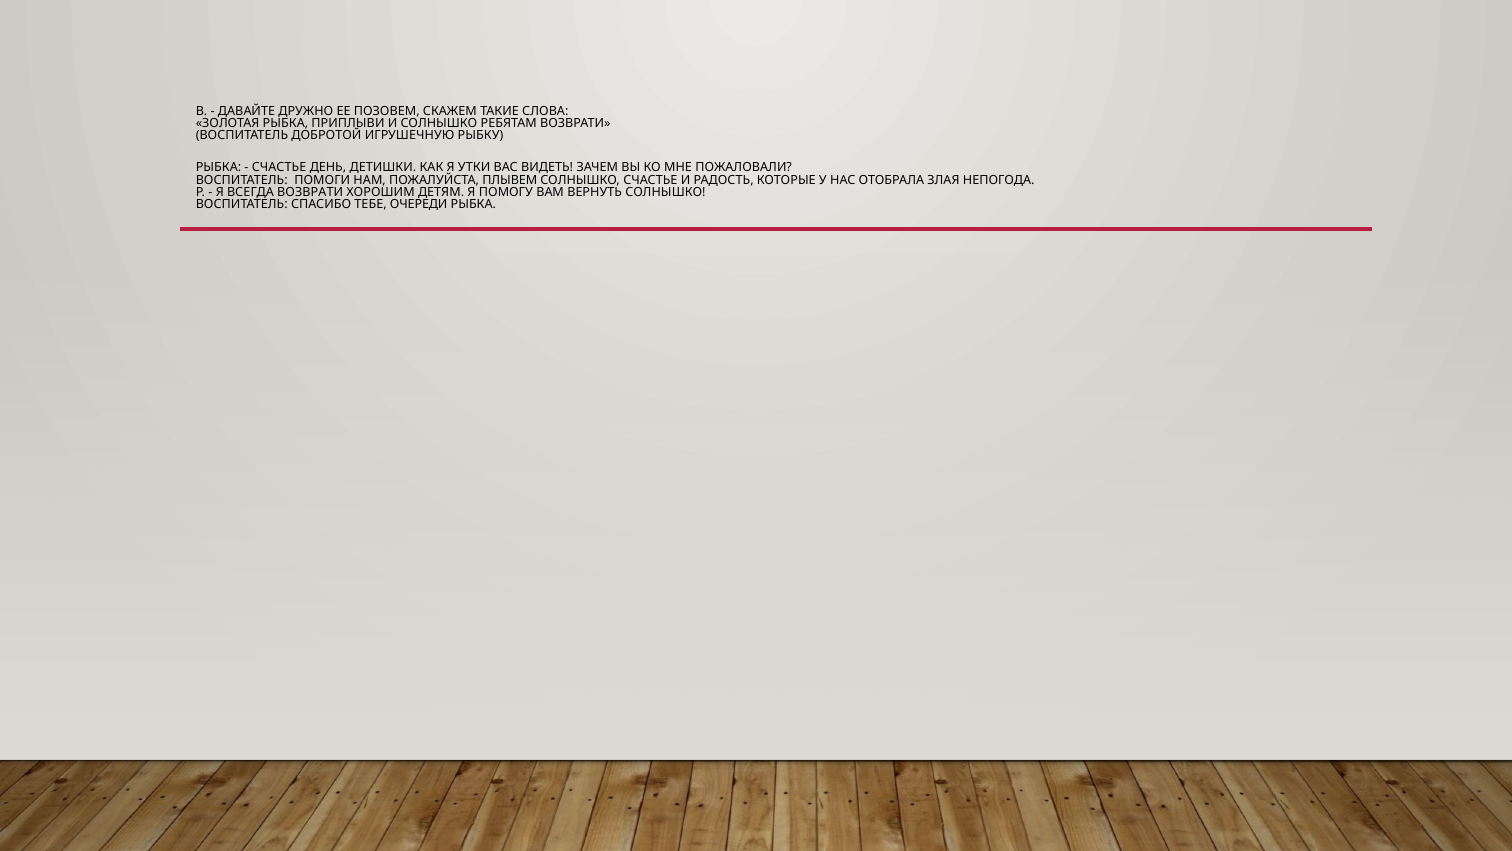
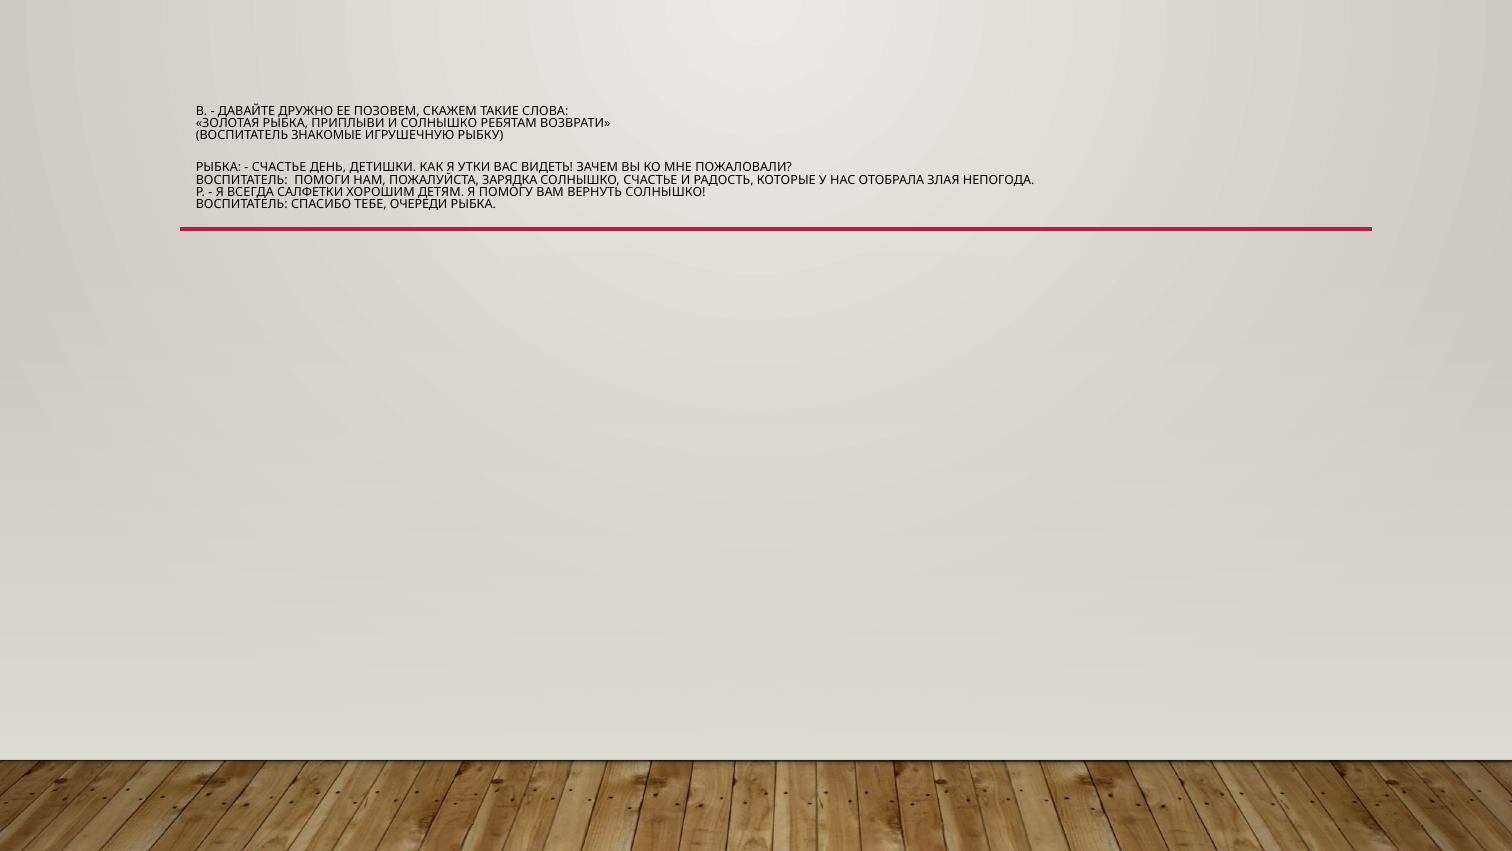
ДОБРОТОЙ: ДОБРОТОЙ -> ЗНАКОМЫЕ (326, 136)
ПЛЫВЕМ: ПЛЫВЕМ -> ЗАРЯДКА (510, 180)
ВСЕГДА ВОЗВРАТИ: ВОЗВРАТИ -> САЛФЕТКИ (310, 192)
